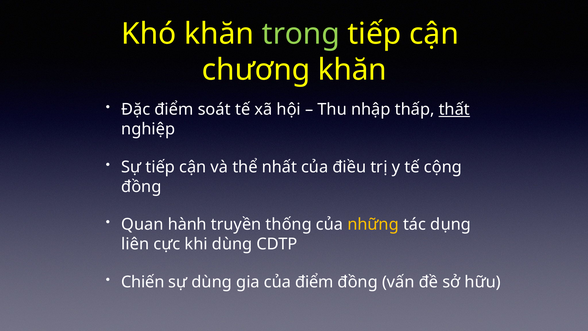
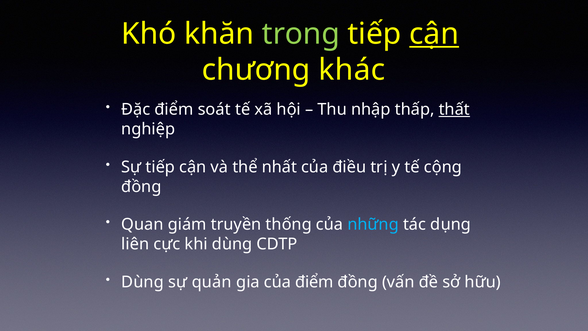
cận underline: none -> present (434, 34)
chương khăn: khăn -> khác (352, 70)
hành: hành -> giám (187, 224)
những colour: yellow -> light blue (373, 224)
Chiến: Chiến -> Dùng (143, 282)
sự dùng: dùng -> quản (212, 282)
